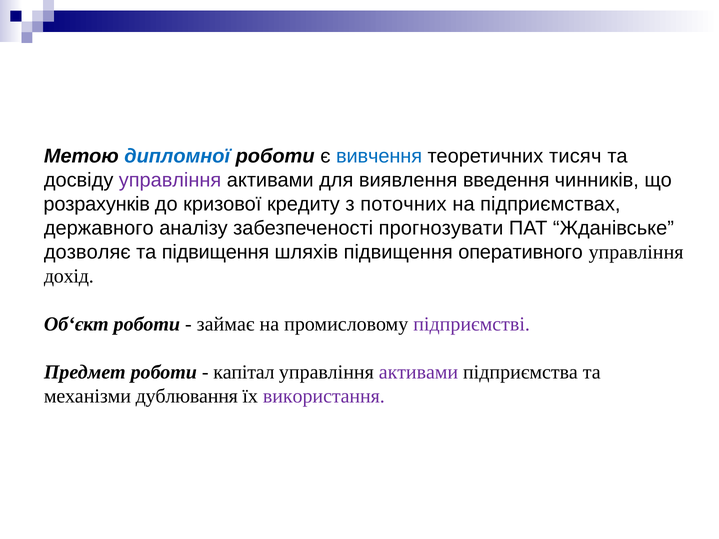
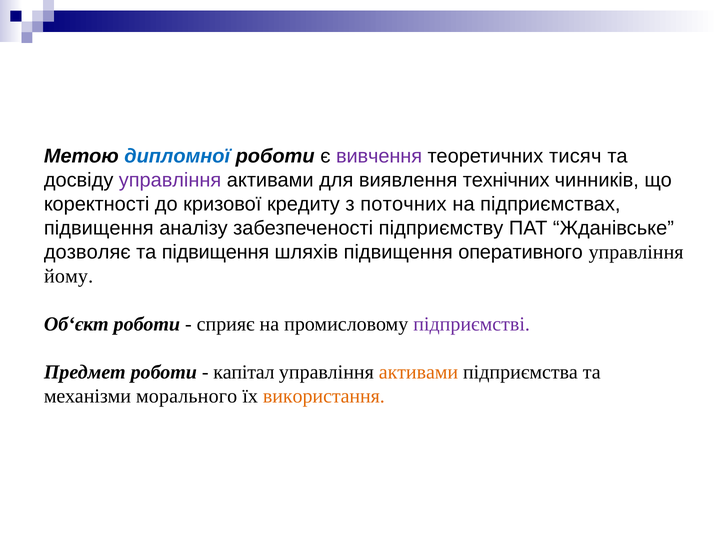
вивчення colour: blue -> purple (379, 156)
введення: введення -> технічних (506, 180)
розрахунків: розрахунків -> коректності (97, 204)
державного: державного -> підвищення (99, 228)
прогнозувати: прогнозувати -> підприємству (441, 228)
дохід: дохід -> йому (69, 276)
займає: займає -> сприяє (226, 324)
активами colour: purple -> orange (418, 372)
дублювання: дублювання -> морального (187, 396)
використання colour: purple -> orange (324, 396)
